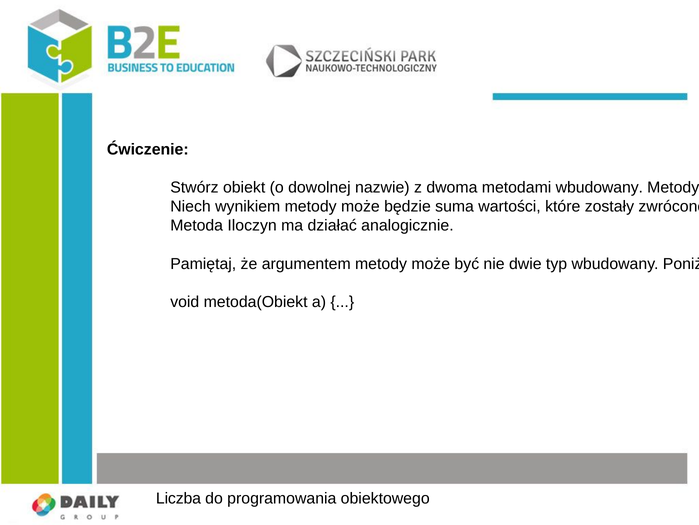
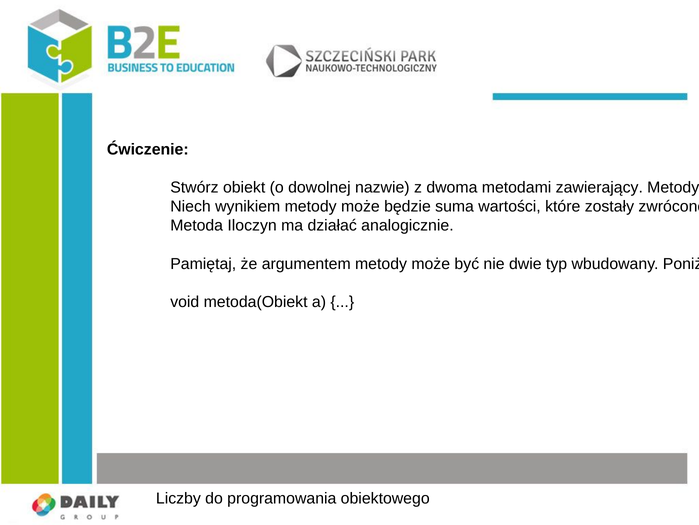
metodami wbudowany: wbudowany -> zawierający (599, 187)
Liczba: Liczba -> Liczby (178, 498)
